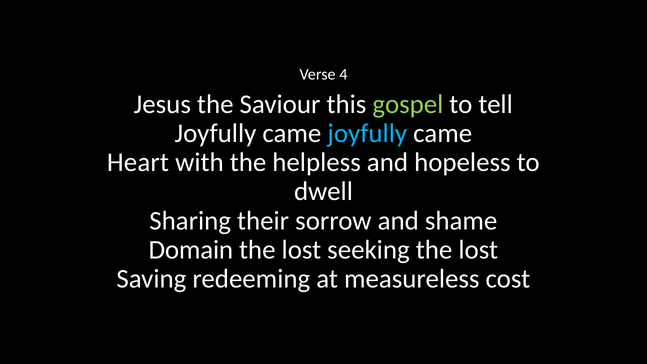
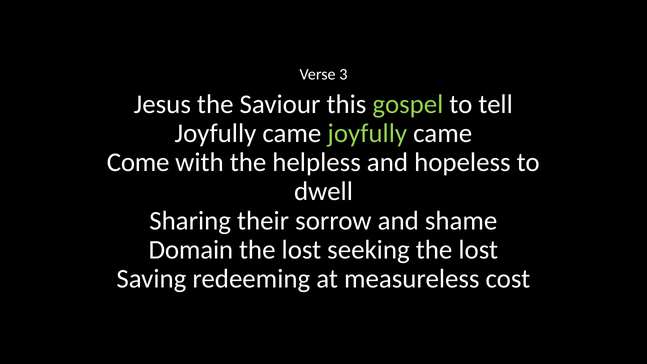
4: 4 -> 3 (343, 74)
joyfully colour: light blue -> light green (367, 133)
Heart: Heart -> Come (138, 162)
